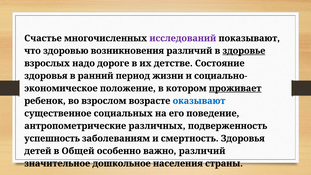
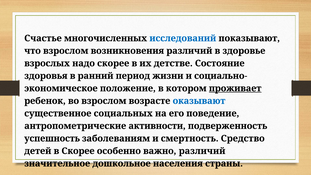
исследований colour: purple -> blue (183, 38)
что здоровью: здоровью -> взрослом (66, 51)
здоровье underline: present -> none (244, 51)
надо дороге: дороге -> скорее (113, 63)
различных: различных -> активности (157, 126)
смертность Здоровья: Здоровья -> Средство (243, 138)
в Общей: Общей -> Скорее (78, 151)
